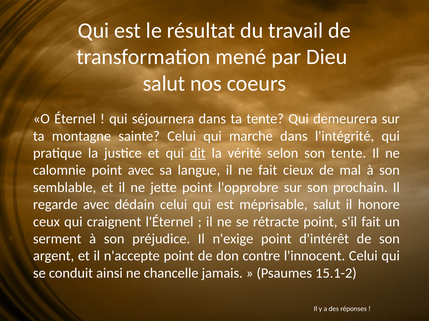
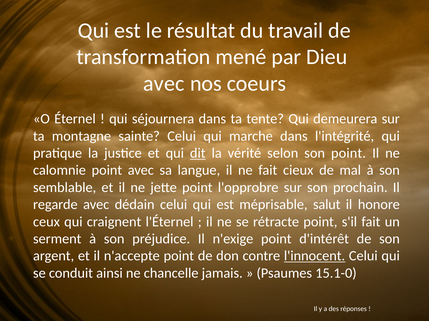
salut: salut -> avec (164, 84)
son tente: tente -> point (349, 154)
l'innocent underline: none -> present (315, 256)
15.1-2: 15.1-2 -> 15.1-0 (336, 274)
